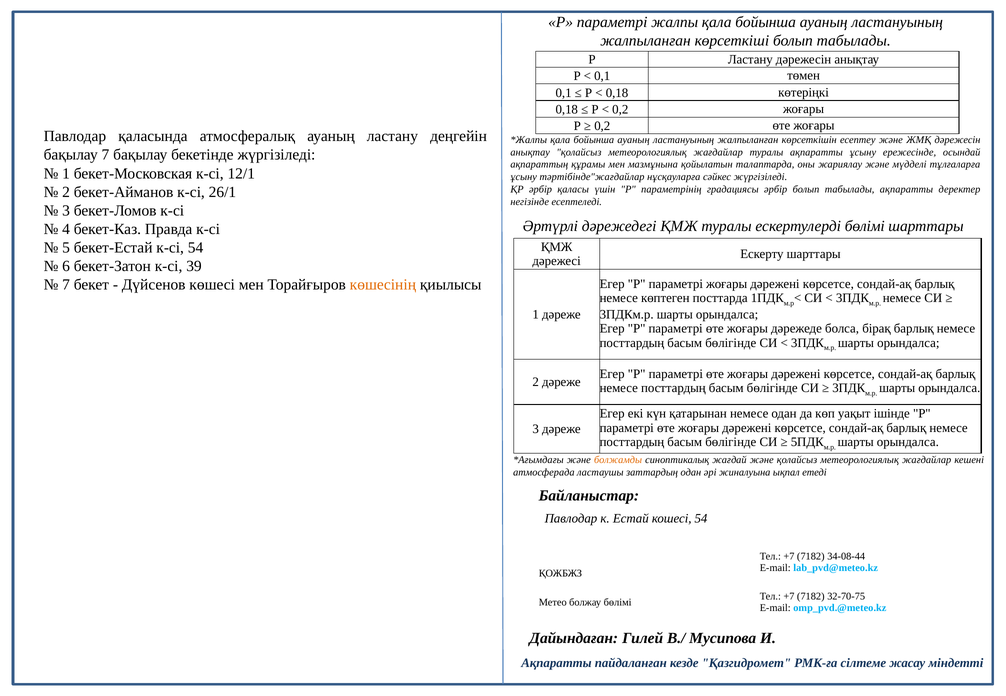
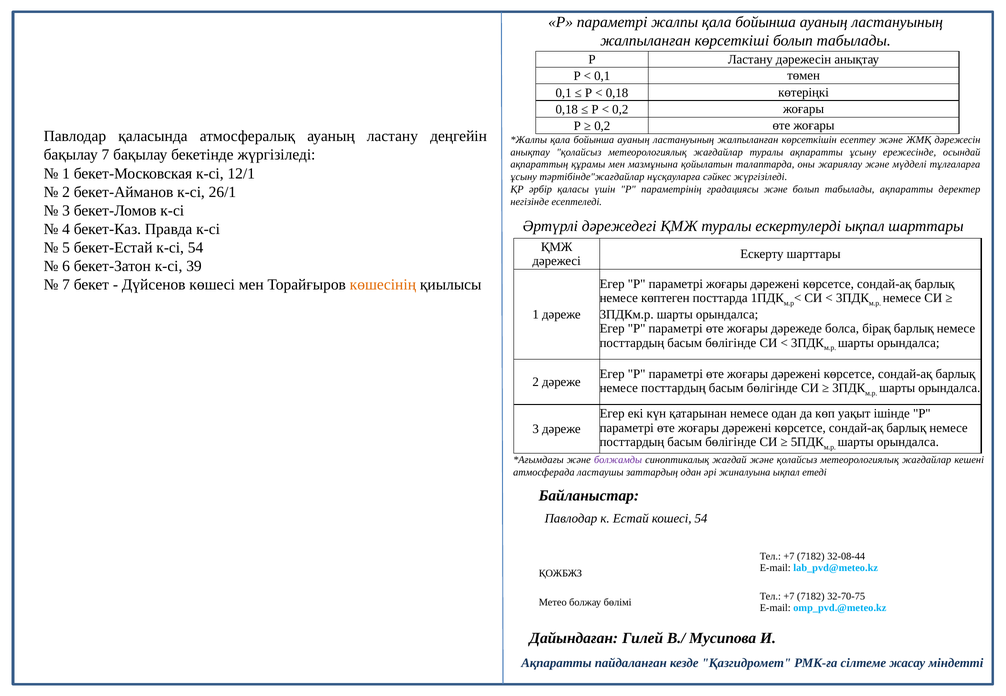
градациясы әрбір: әрбір -> және (776, 189)
ескертулерді бөлімі: бөлімі -> ықпал (865, 226)
болжамды colour: orange -> purple (618, 460)
34-08-44: 34-08-44 -> 32-08-44 (846, 557)
